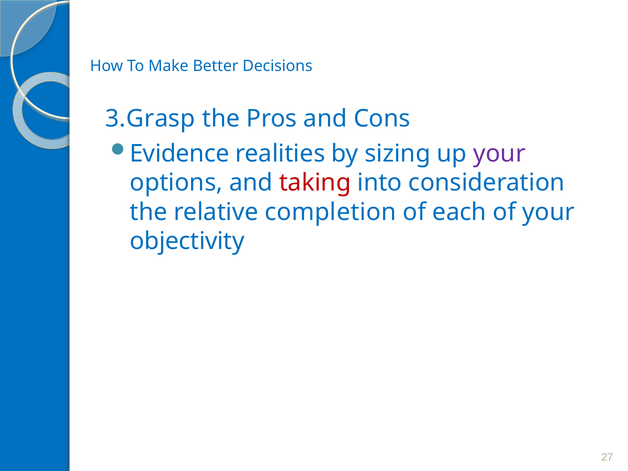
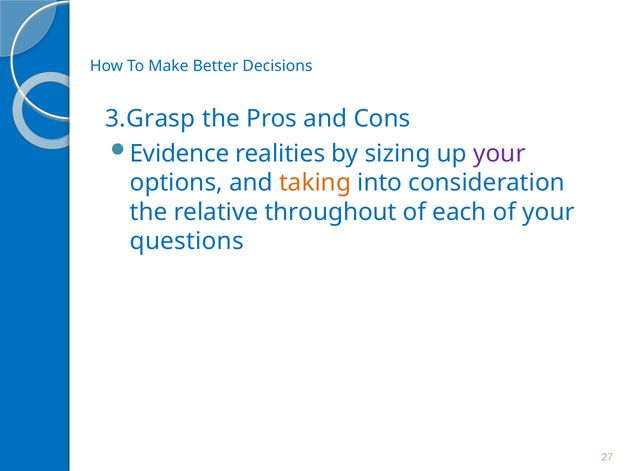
taking colour: red -> orange (315, 183)
completion: completion -> throughout (331, 212)
objectivity: objectivity -> questions (187, 241)
